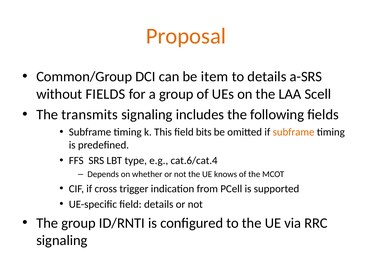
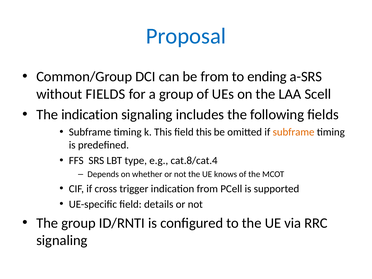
Proposal colour: orange -> blue (186, 36)
be item: item -> from (215, 77)
to details: details -> ending (267, 77)
The transmits: transmits -> indication (90, 115)
field bits: bits -> this (204, 132)
cat.6/cat.4: cat.6/cat.4 -> cat.8/cat.4 (194, 161)
